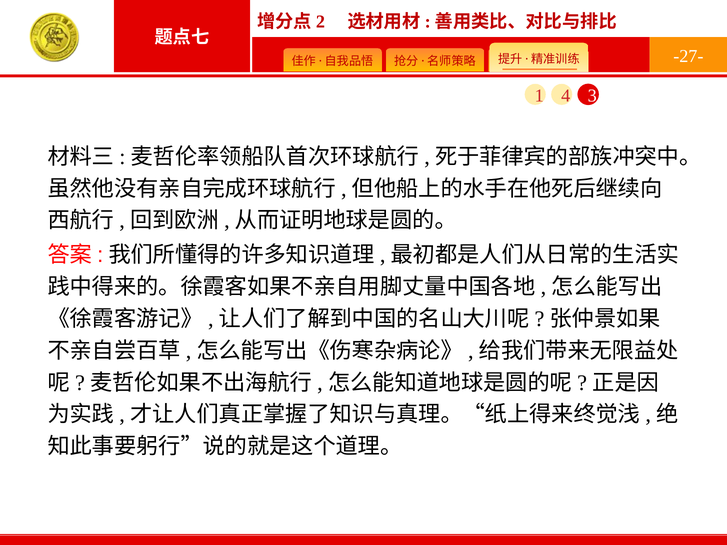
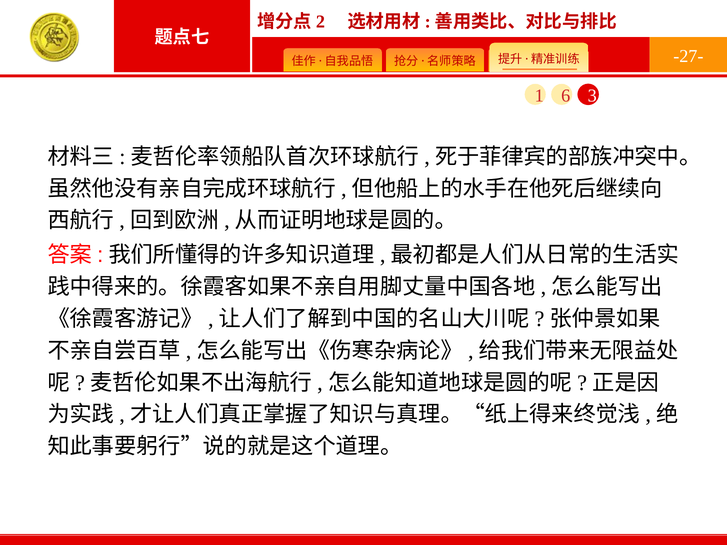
4: 4 -> 6 (566, 96)
